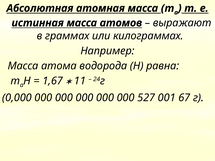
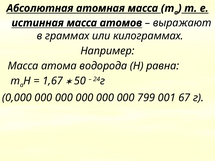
11: 11 -> 50 (80, 81)
527: 527 -> 799 (146, 98)
